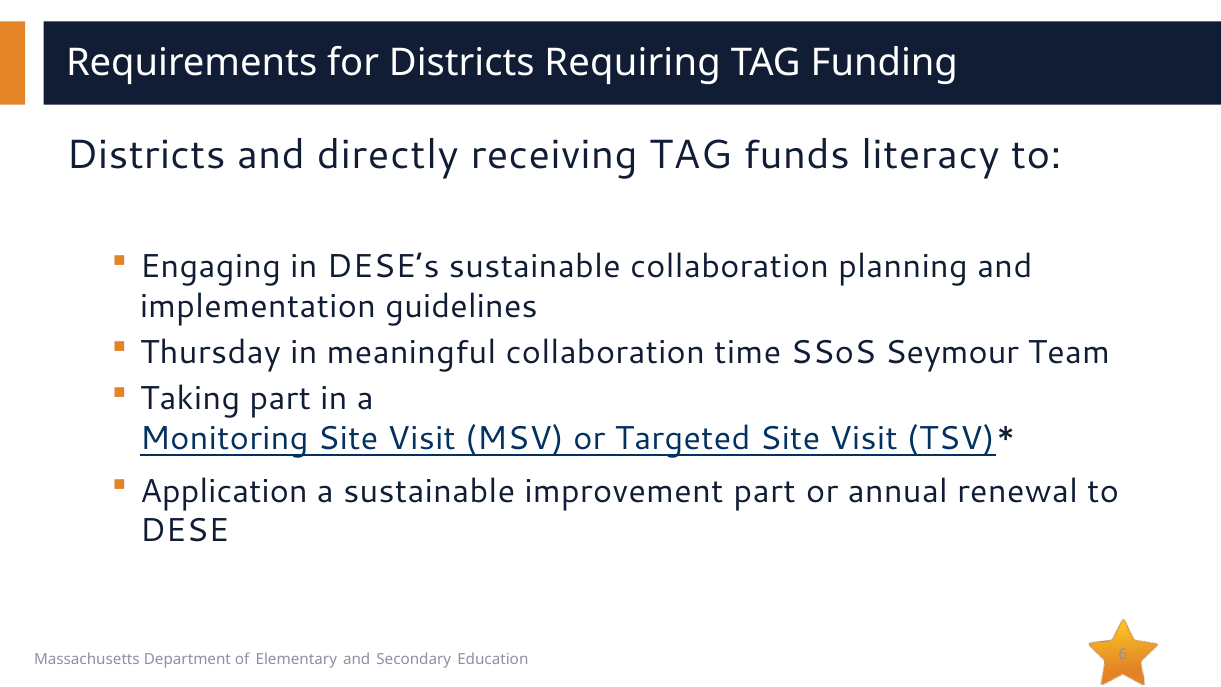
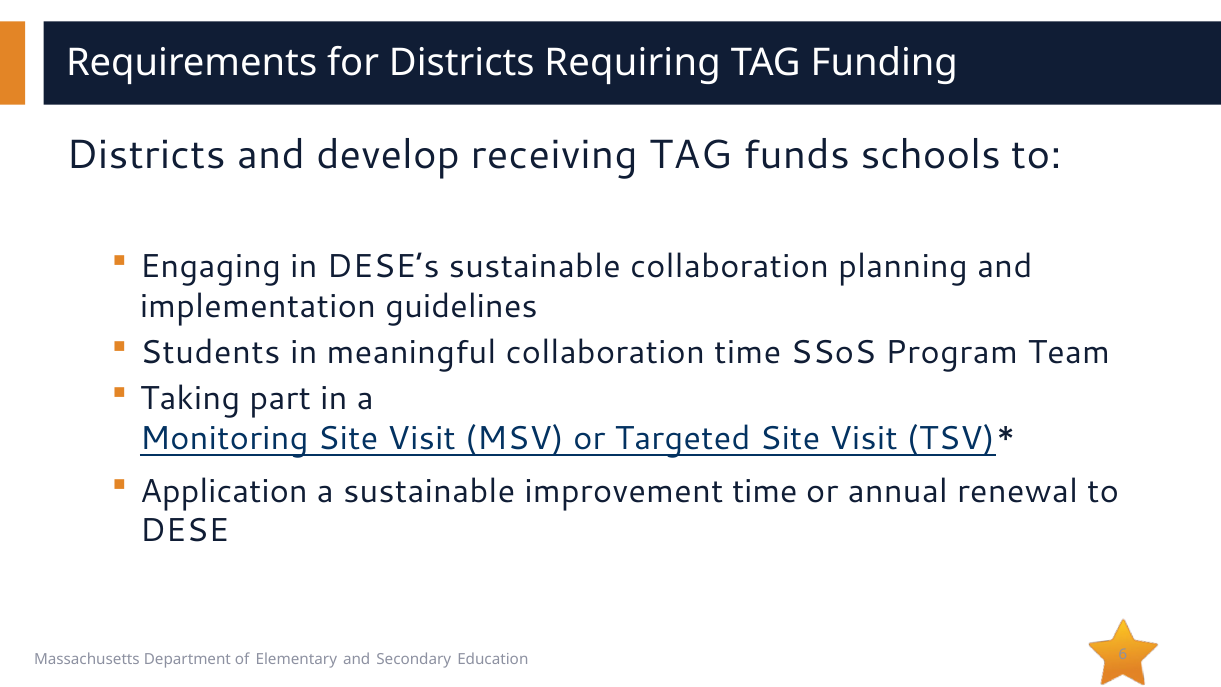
directly: directly -> develop (388, 155)
literacy: literacy -> schools (931, 155)
Thursday: Thursday -> Students (210, 352)
Seymour: Seymour -> Program (952, 352)
improvement part: part -> time (765, 491)
